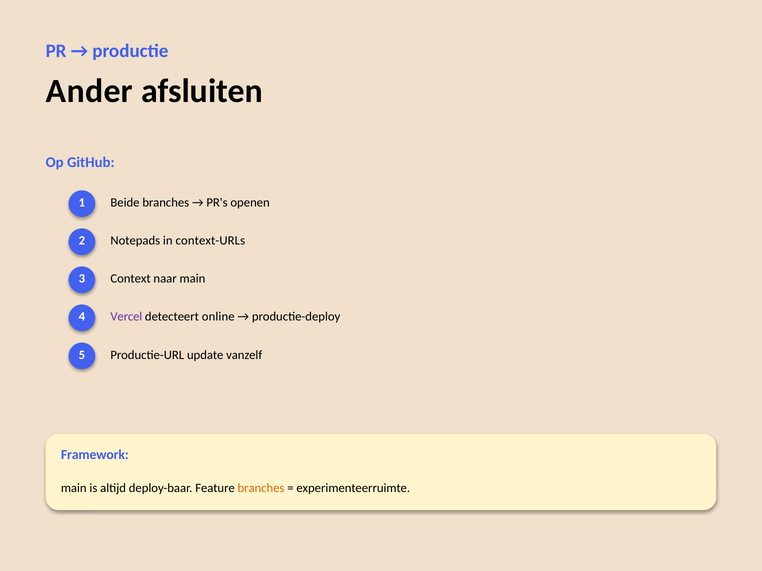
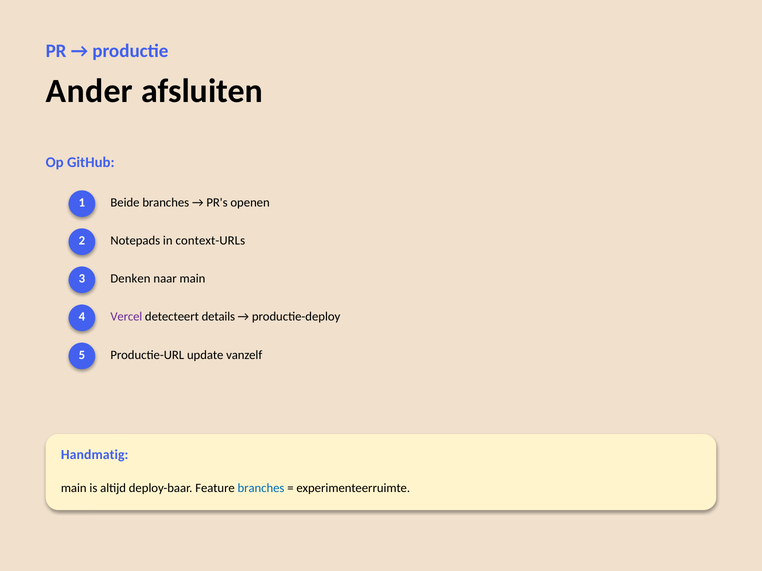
Context: Context -> Denken (130, 279)
online: online -> details (218, 317)
Framework: Framework -> Handmatig (95, 455)
branches colour: orange -> blue (261, 489)
